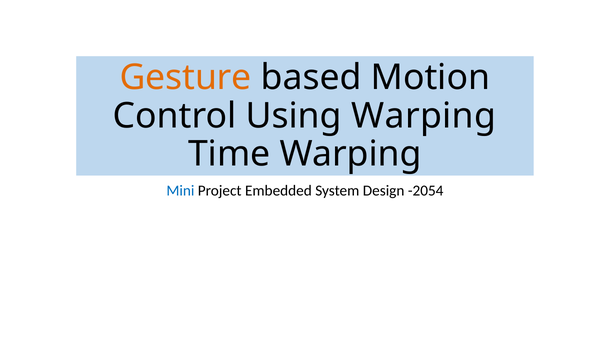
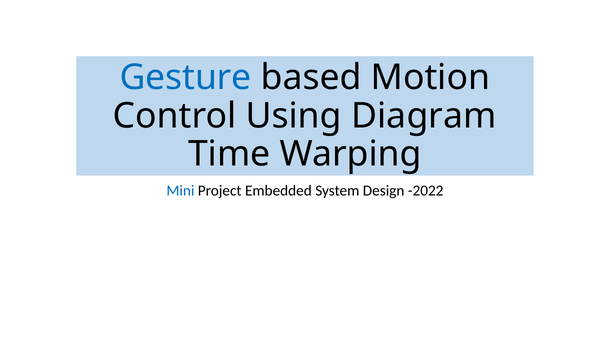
Gesture colour: orange -> blue (186, 77)
Using Warping: Warping -> Diagram (424, 116)
-2054: -2054 -> -2022 (426, 191)
